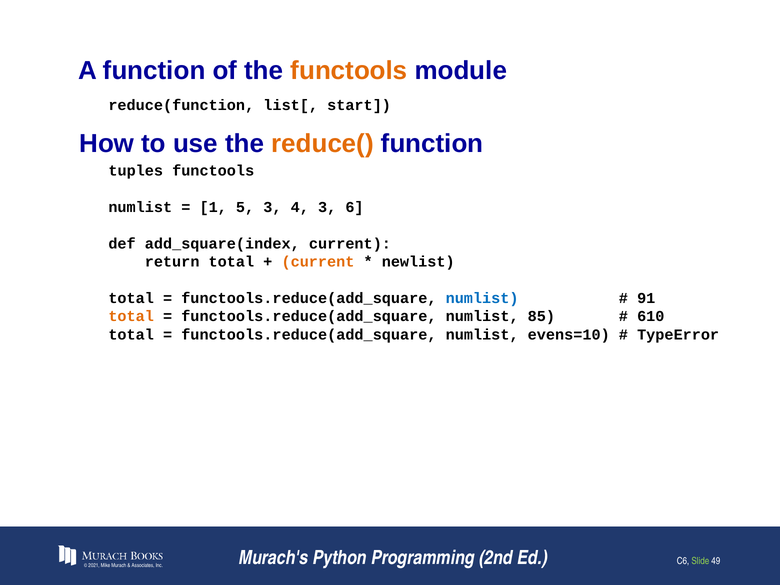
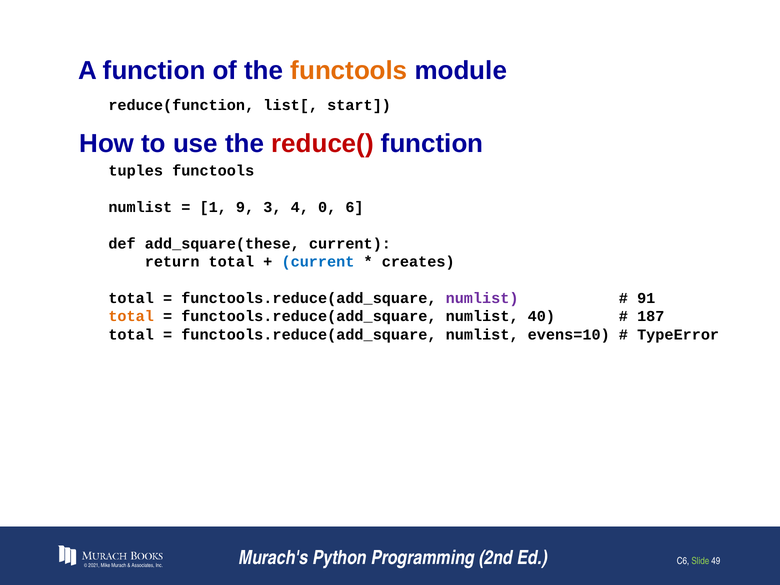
reduce( colour: orange -> red (322, 144)
5: 5 -> 9 (245, 207)
4 3: 3 -> 0 (327, 207)
add_square(index: add_square(index -> add_square(these (222, 244)
current colour: orange -> blue (318, 262)
newlist: newlist -> creates (418, 262)
numlist colour: blue -> purple (482, 298)
85: 85 -> 40 (541, 316)
610: 610 -> 187 (651, 316)
